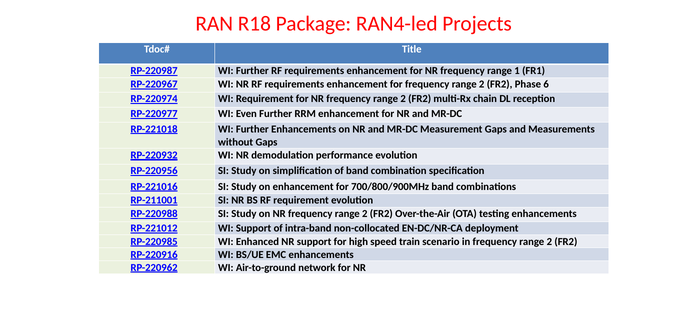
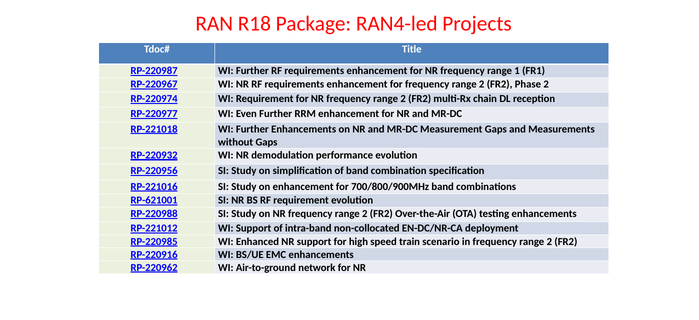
Phase 6: 6 -> 2 (546, 84)
RP-211001: RP-211001 -> RP-621001 (154, 200)
